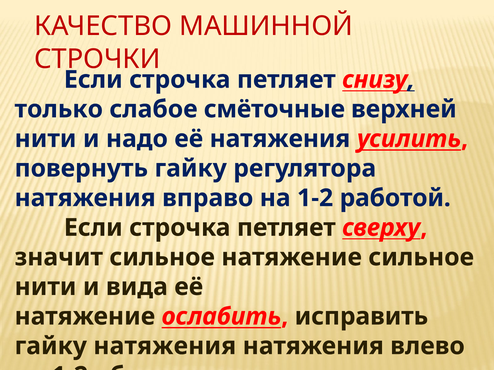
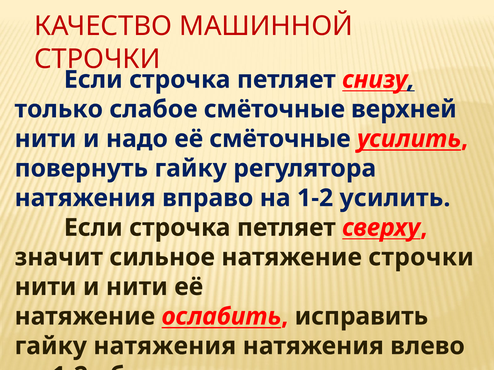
её натяжения: натяжения -> смёточные (280, 139)
1-2 работой: работой -> усилить (395, 198)
натяжение сильное: сильное -> строчки (421, 258)
и вида: вида -> нити (137, 287)
